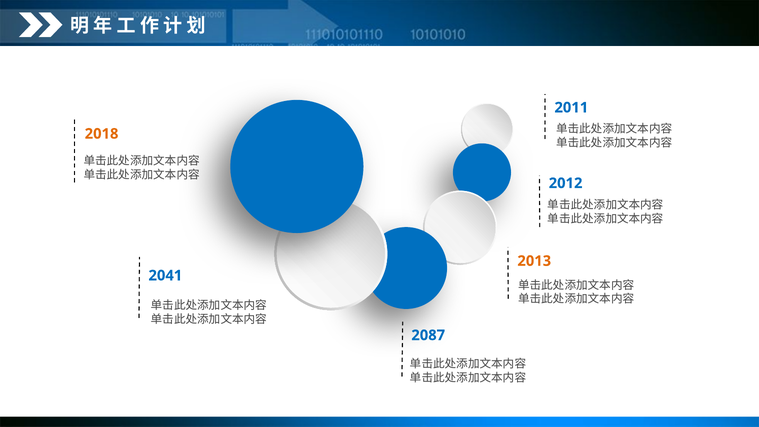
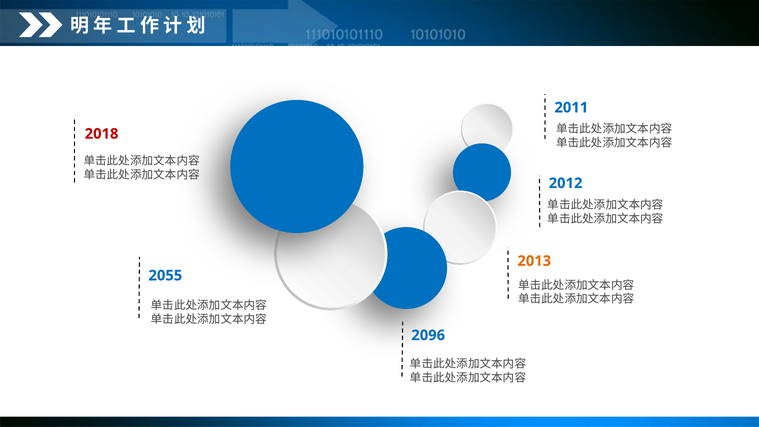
2018 colour: orange -> red (102, 134)
2041: 2041 -> 2055 (165, 275)
2087: 2087 -> 2096 (428, 335)
